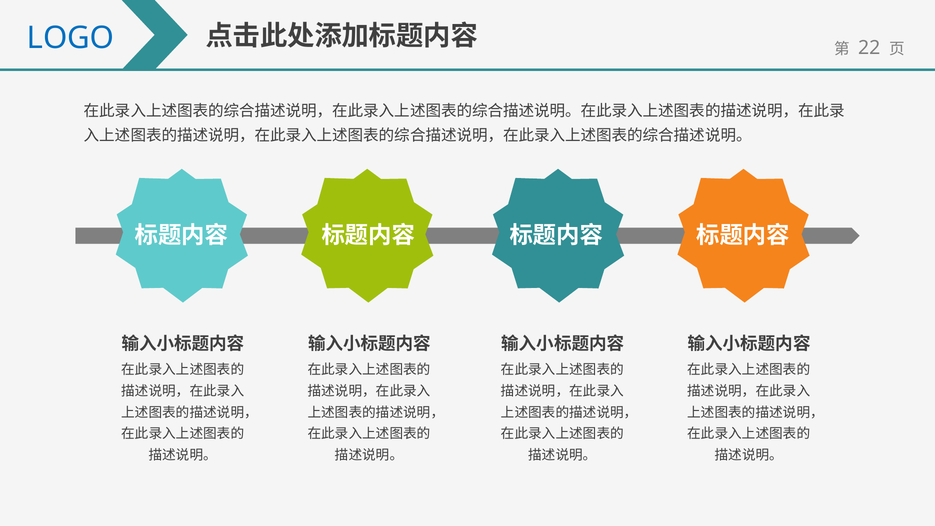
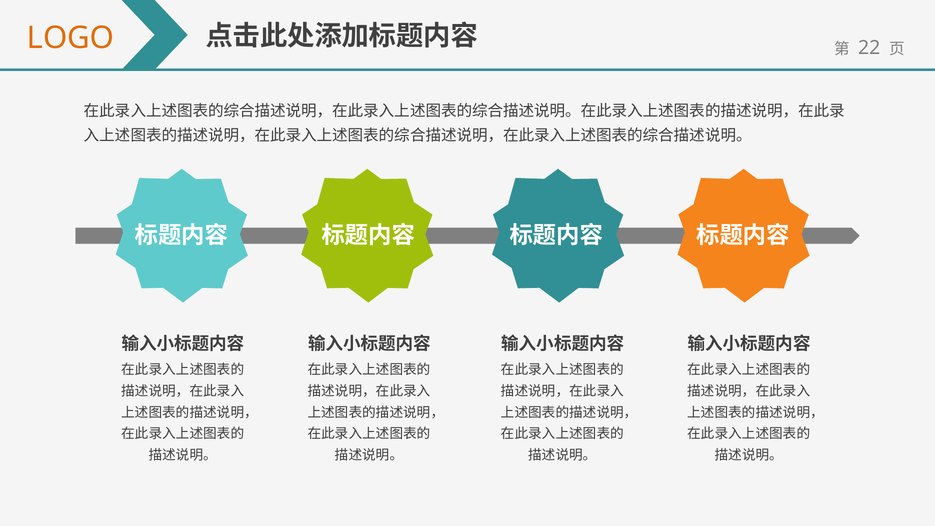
LOGO colour: blue -> orange (70, 38)
